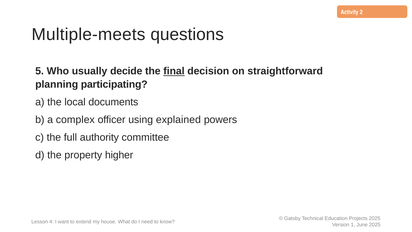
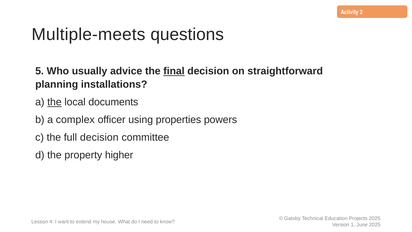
decide: decide -> advice (126, 71)
participating: participating -> installations (114, 84)
the underline: none -> present (54, 102)
explained: explained -> properties (178, 120)
full authority: authority -> decision (99, 137)
